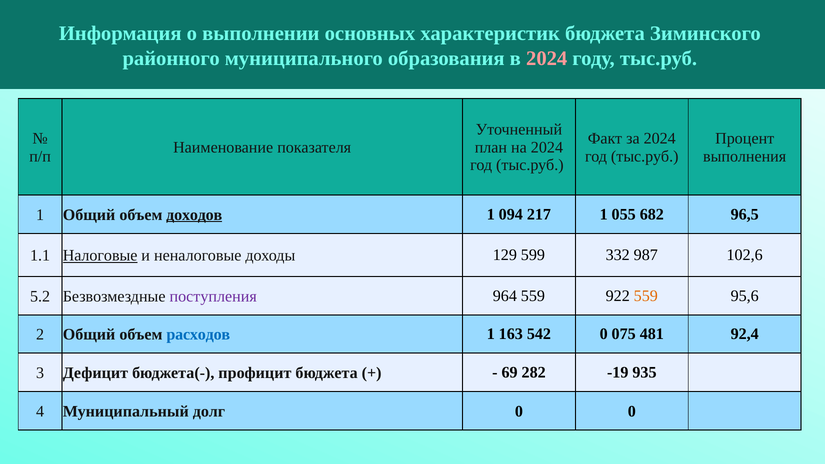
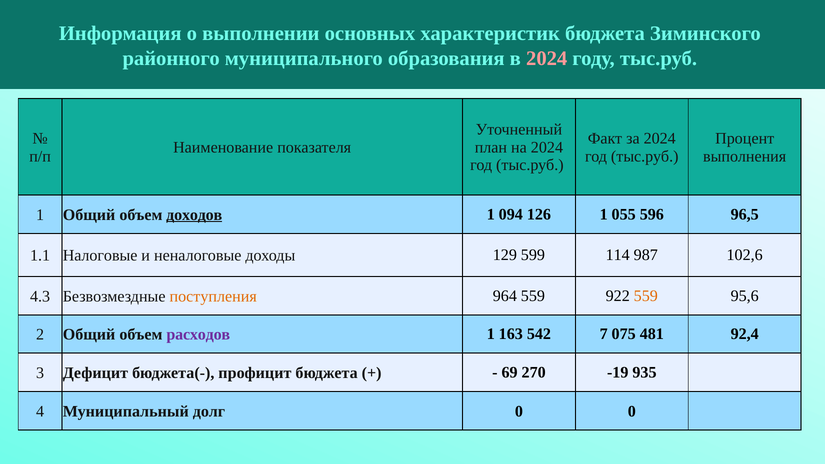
217: 217 -> 126 (539, 214)
682: 682 -> 596 (652, 214)
Налоговые underline: present -> none (100, 256)
332: 332 -> 114 (618, 255)
5.2: 5.2 -> 4.3 (40, 296)
поступления colour: purple -> orange (213, 296)
расходов colour: blue -> purple (198, 335)
542 0: 0 -> 7 (604, 334)
282: 282 -> 270 (534, 373)
